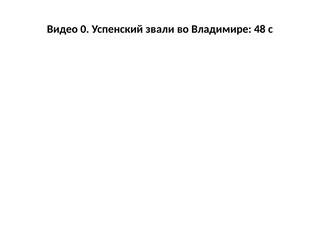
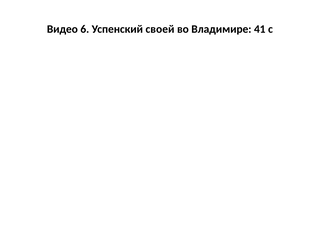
0: 0 -> 6 (85, 29)
звали: звали -> своей (160, 29)
48: 48 -> 41 (260, 29)
